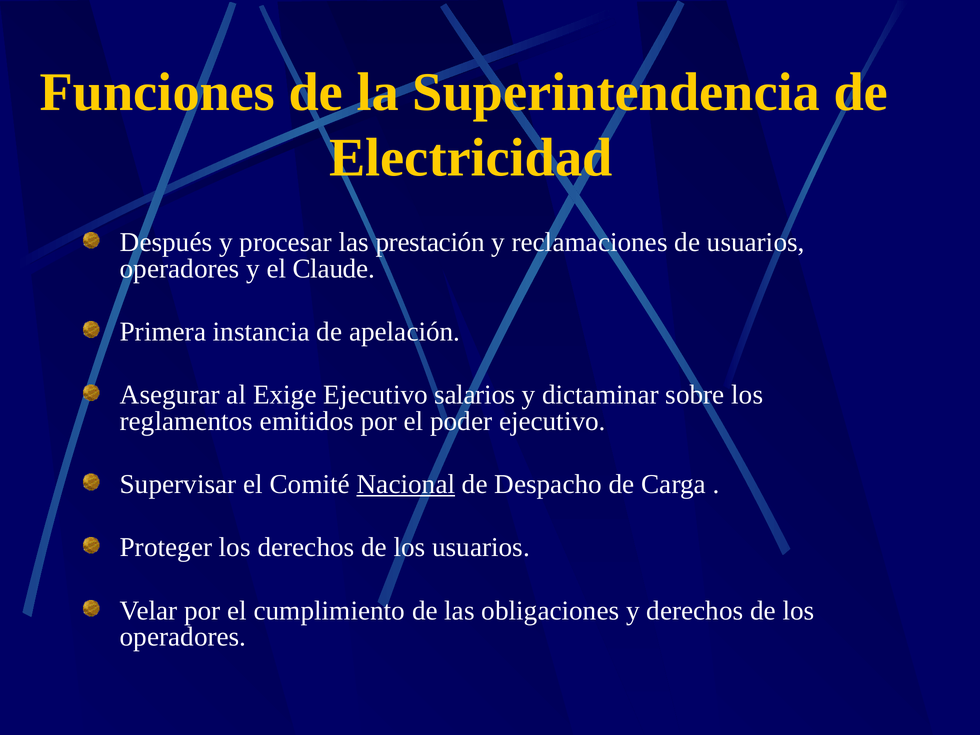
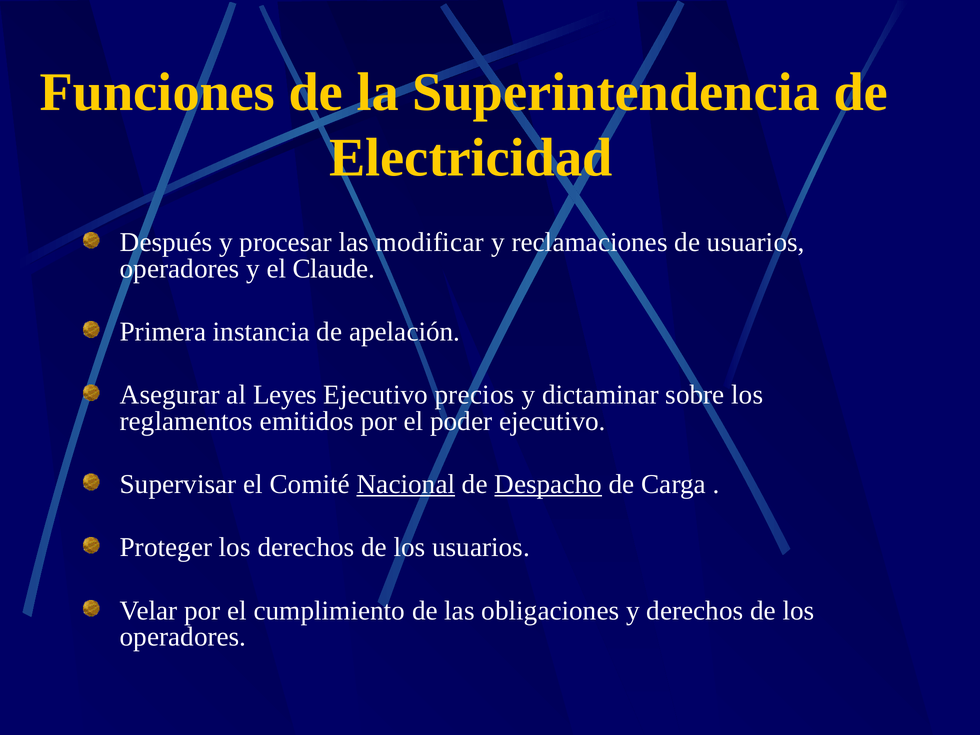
prestación: prestación -> modificar (430, 242)
Exige: Exige -> Leyes (285, 395)
salarios: salarios -> precios (475, 395)
Despacho underline: none -> present (548, 484)
